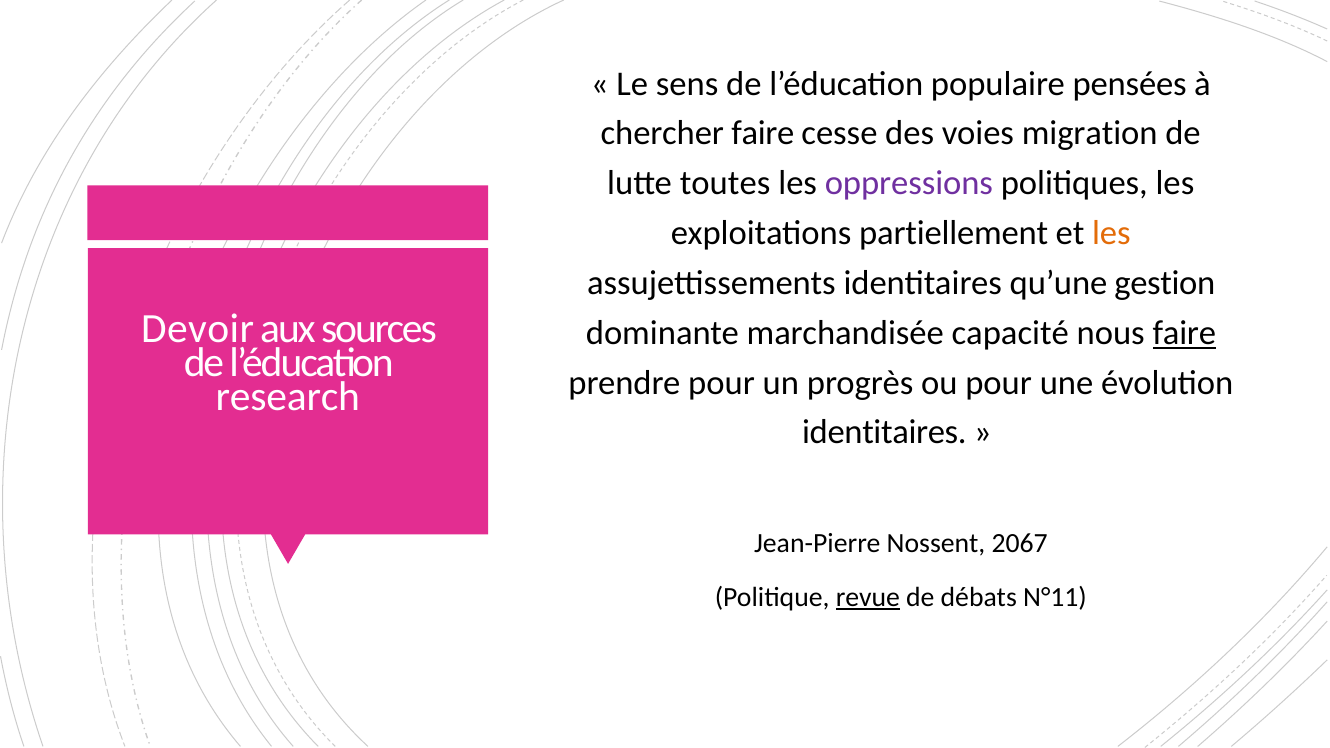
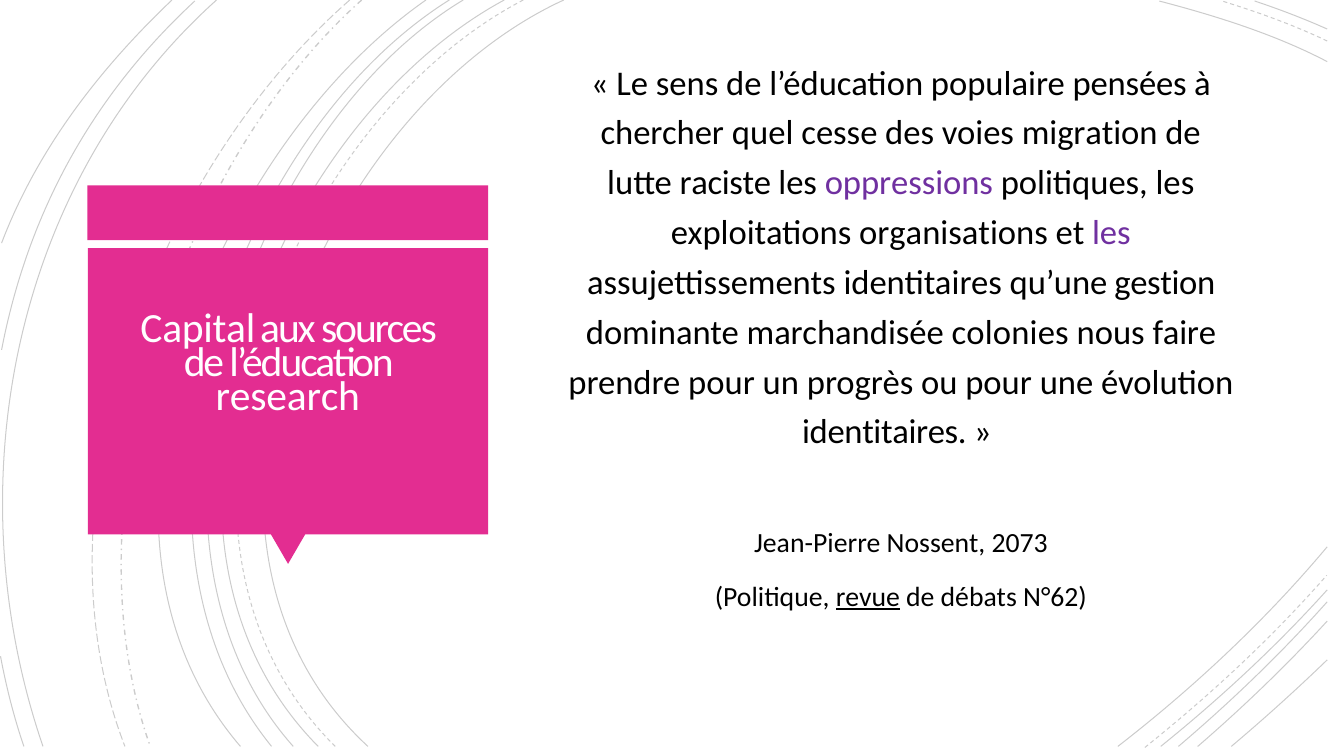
chercher faire: faire -> quel (763, 134)
toutes: toutes -> raciste (725, 183)
partiellement: partiellement -> organisations (954, 233)
les colour: orange -> purple (1111, 233)
Devoir: Devoir -> Capital (198, 329)
capacité: capacité -> colonies (1010, 333)
faire underline: present -> none (1184, 333)
2067: 2067 -> 2073 (1020, 544)
N°11: N°11 -> N°62 (1055, 597)
